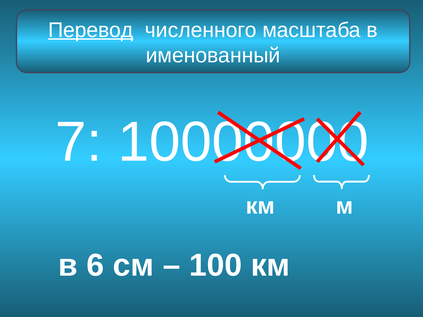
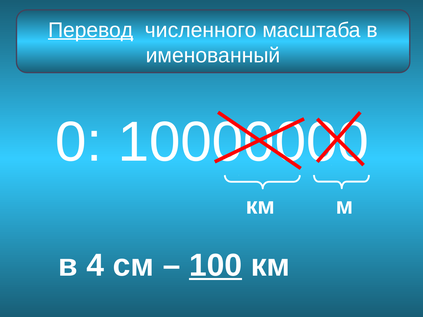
7: 7 -> 0 (79, 142)
6: 6 -> 4 (95, 266)
100 underline: none -> present (216, 266)
